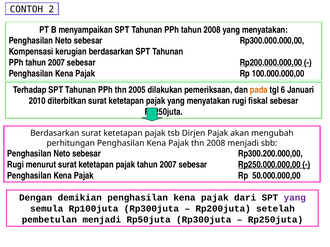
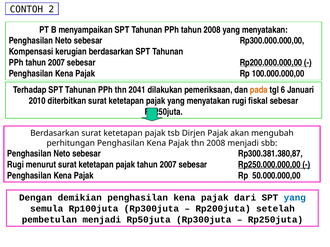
2005: 2005 -> 2041 (137, 90)
Rp300.200.000,00: Rp300.200.000,00 -> Rp300.381.380,87 (270, 154)
yang colour: purple -> blue (295, 198)
